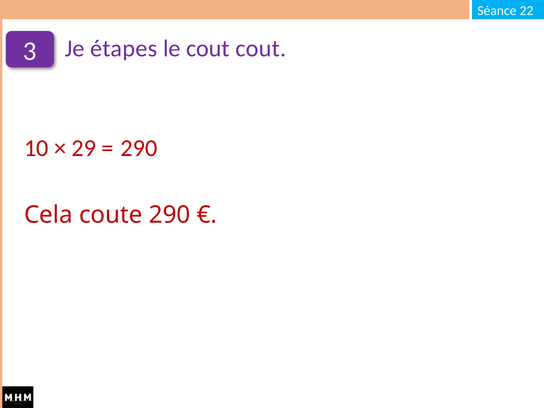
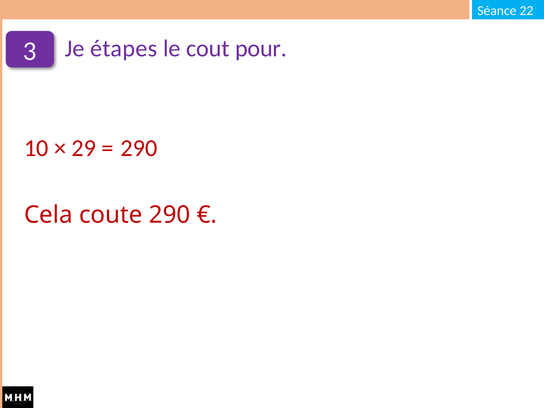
cout cout: cout -> pour (261, 48)
